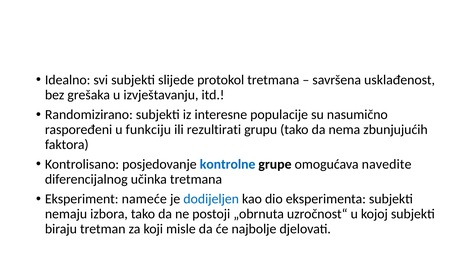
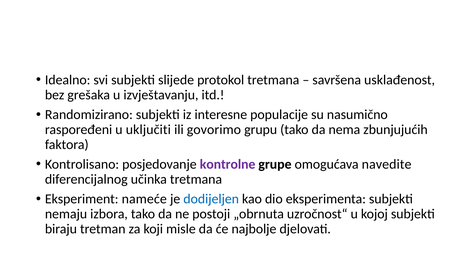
funkciju: funkciju -> uključiti (148, 130)
rezultirati: rezultirati -> govorimo (214, 130)
kontrolne colour: blue -> purple (228, 164)
